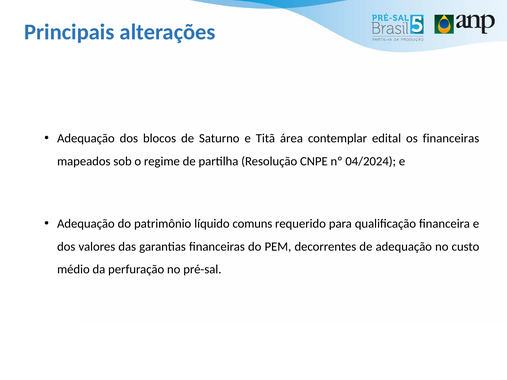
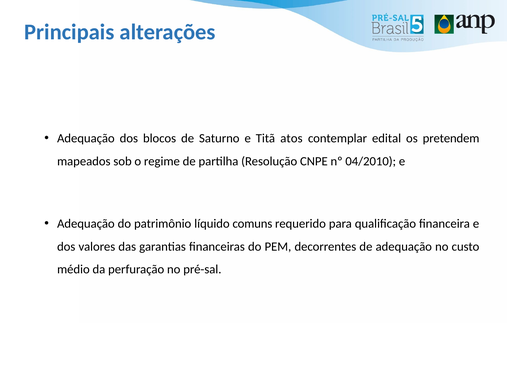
área: área -> atos (291, 138)
os financeiras: financeiras -> pretendem (451, 138)
04/2024: 04/2024 -> 04/2010 (371, 161)
